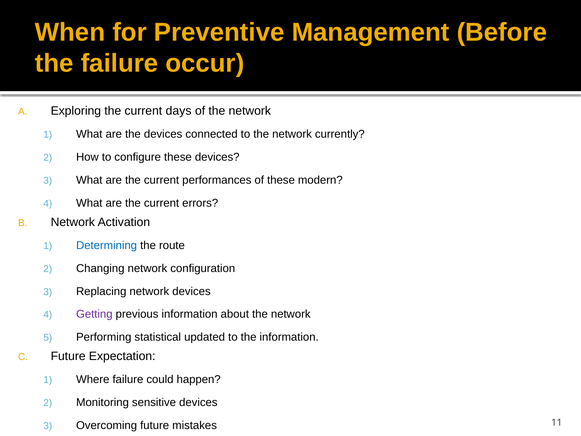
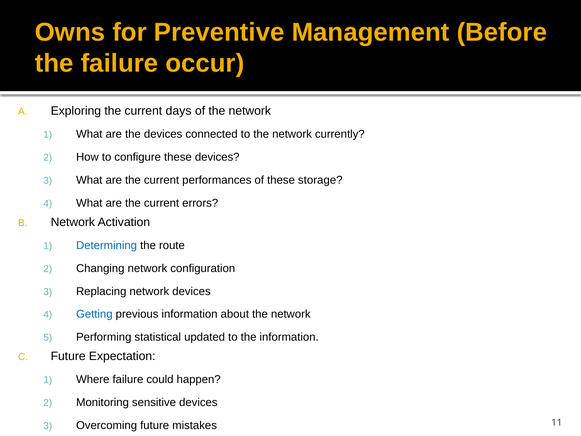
When: When -> Owns (70, 32)
modern: modern -> storage (320, 180)
Getting colour: purple -> blue (94, 314)
